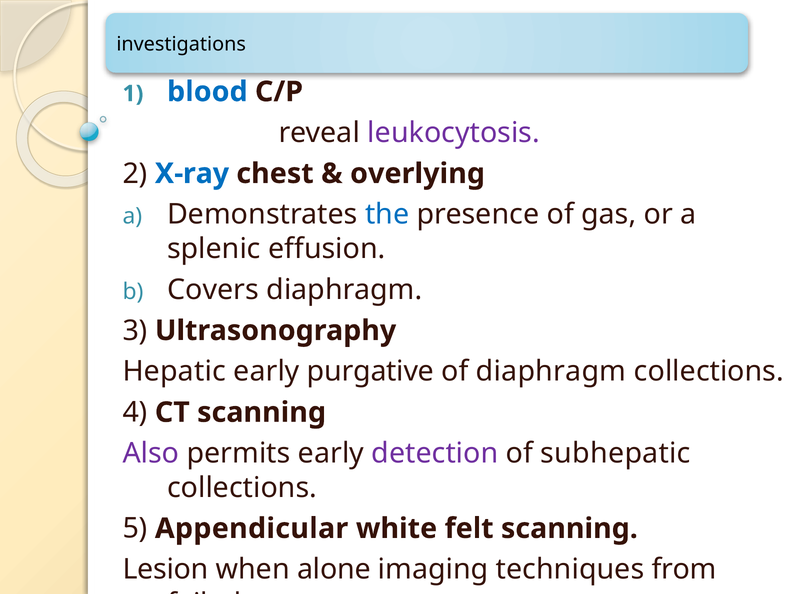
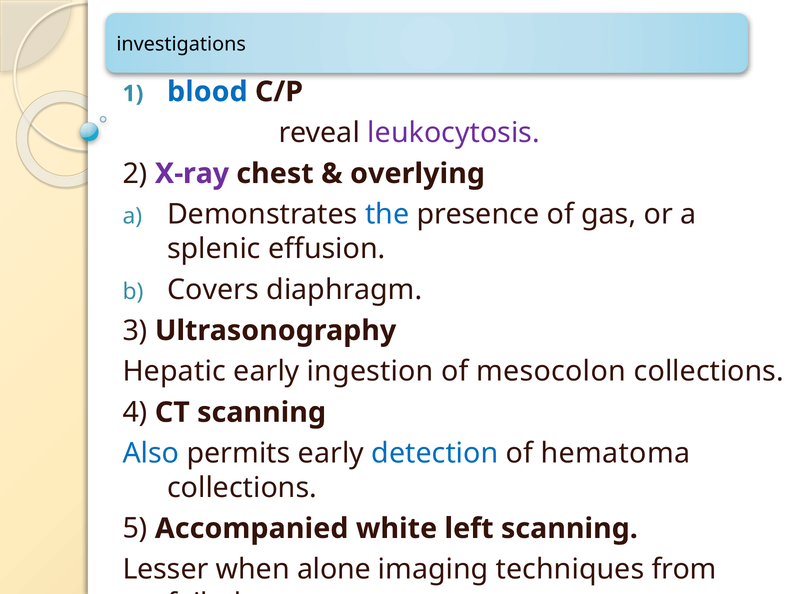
X-ray colour: blue -> purple (192, 174)
purgative: purgative -> ingestion (370, 372)
of diaphragm: diaphragm -> mesocolon (551, 372)
Also colour: purple -> blue (151, 454)
detection colour: purple -> blue (435, 454)
subhepatic: subhepatic -> hematoma (616, 454)
Appendicular: Appendicular -> Accompanied (252, 529)
felt: felt -> left (469, 529)
Lesion: Lesion -> Lesser (165, 570)
